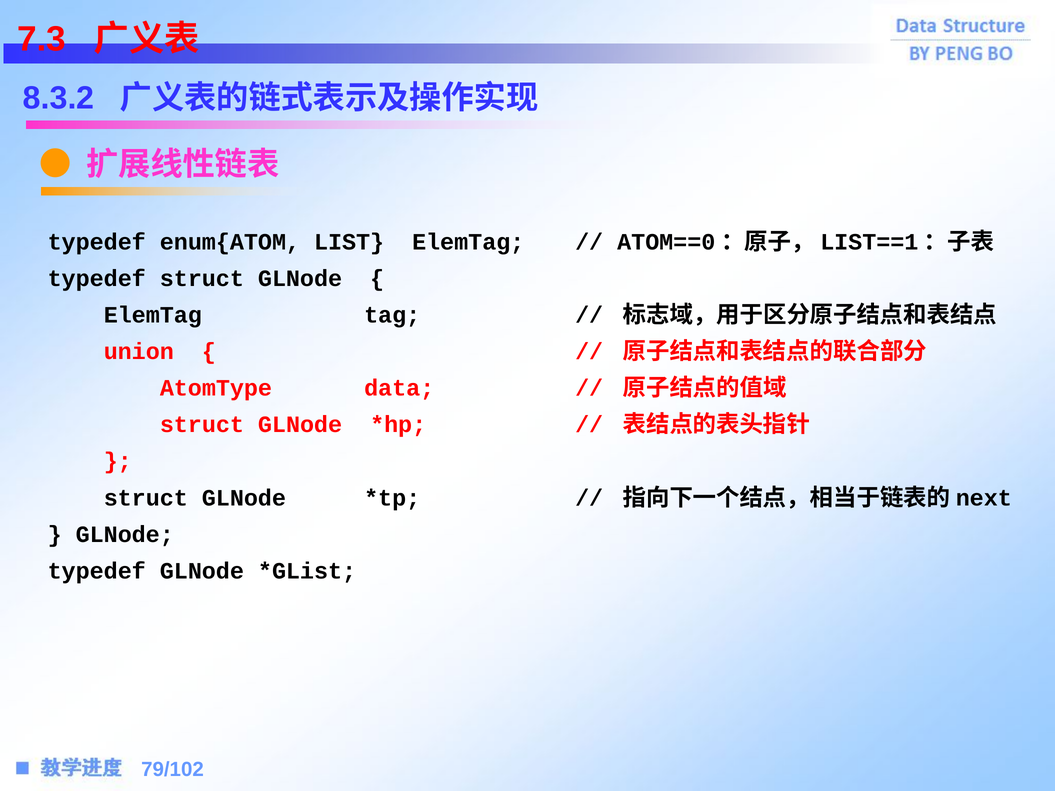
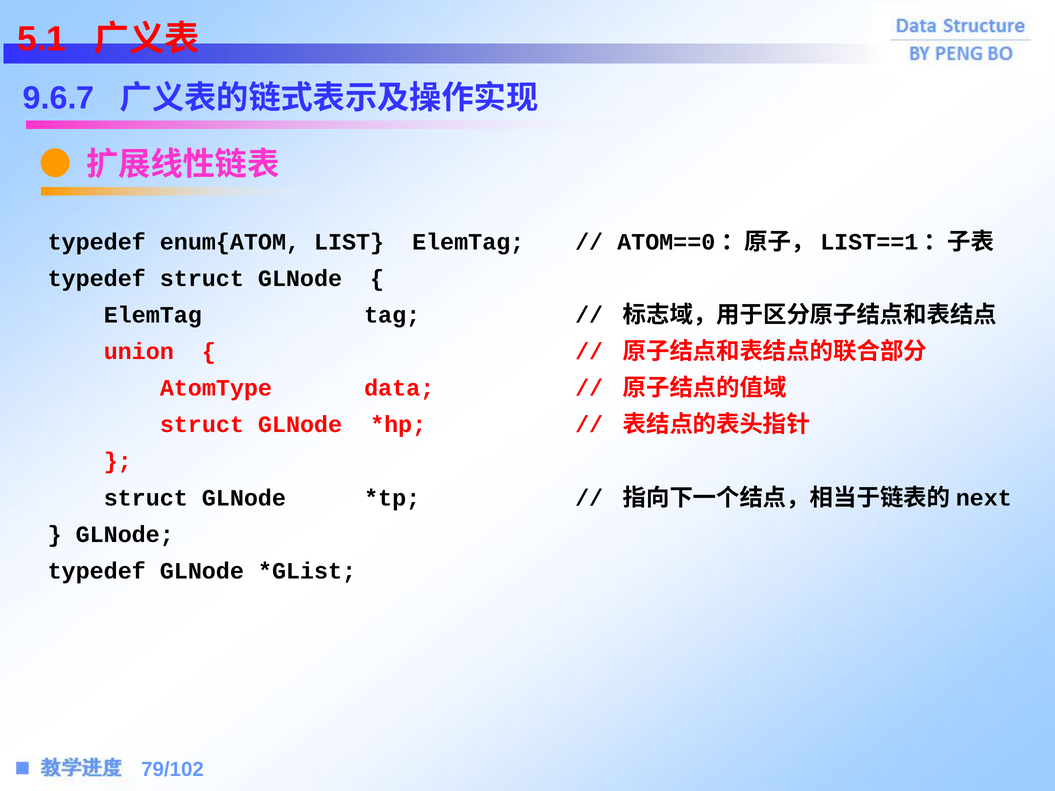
7.3: 7.3 -> 5.1 (42, 39)
8.3.2: 8.3.2 -> 9.6.7 (59, 98)
